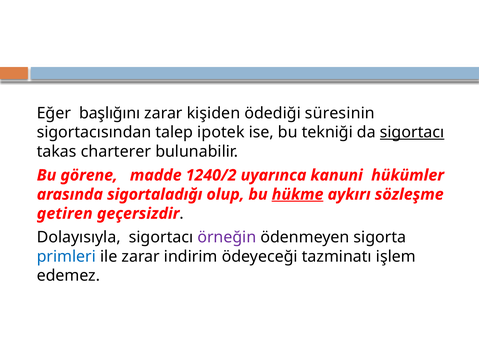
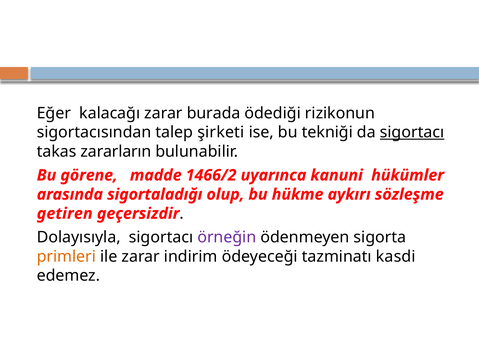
başlığını: başlığını -> kalacağı (110, 113)
kişiden: kişiden -> burada (214, 113)
süresinin: süresinin -> rizikonun (340, 113)
ipotek: ipotek -> şirketi (221, 132)
charterer: charterer -> zararların (116, 152)
1240/2: 1240/2 -> 1466/2 (211, 175)
hükme underline: present -> none (298, 195)
primleri colour: blue -> orange (66, 257)
işlem: işlem -> kasdi (396, 257)
